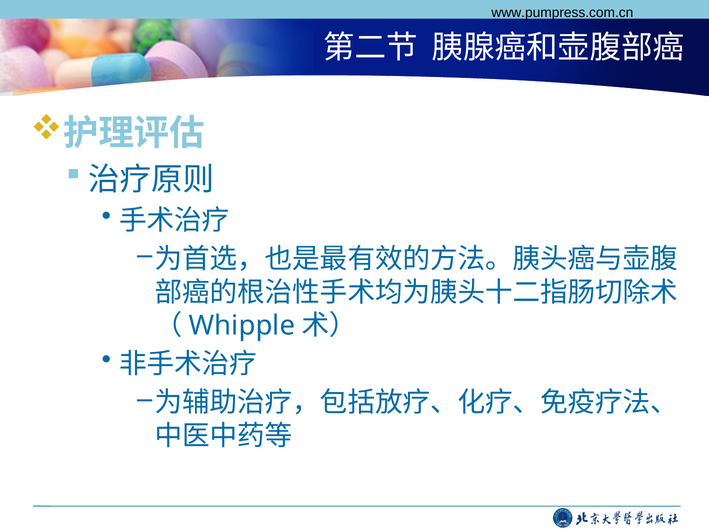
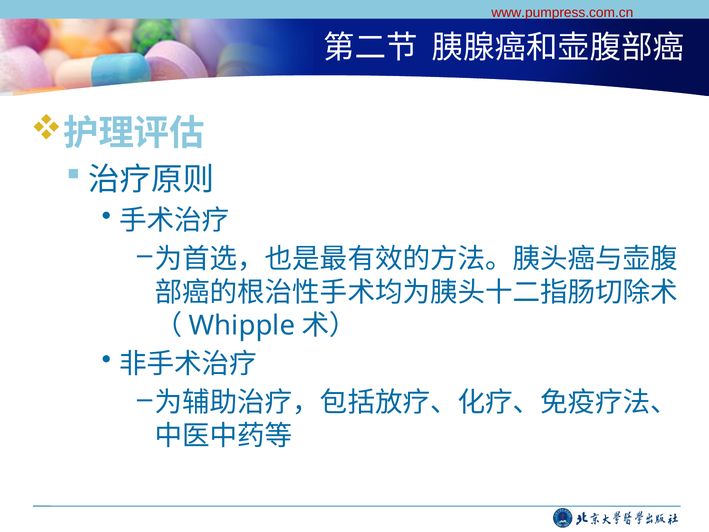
www.pumpress.com.cn colour: black -> red (562, 13)
